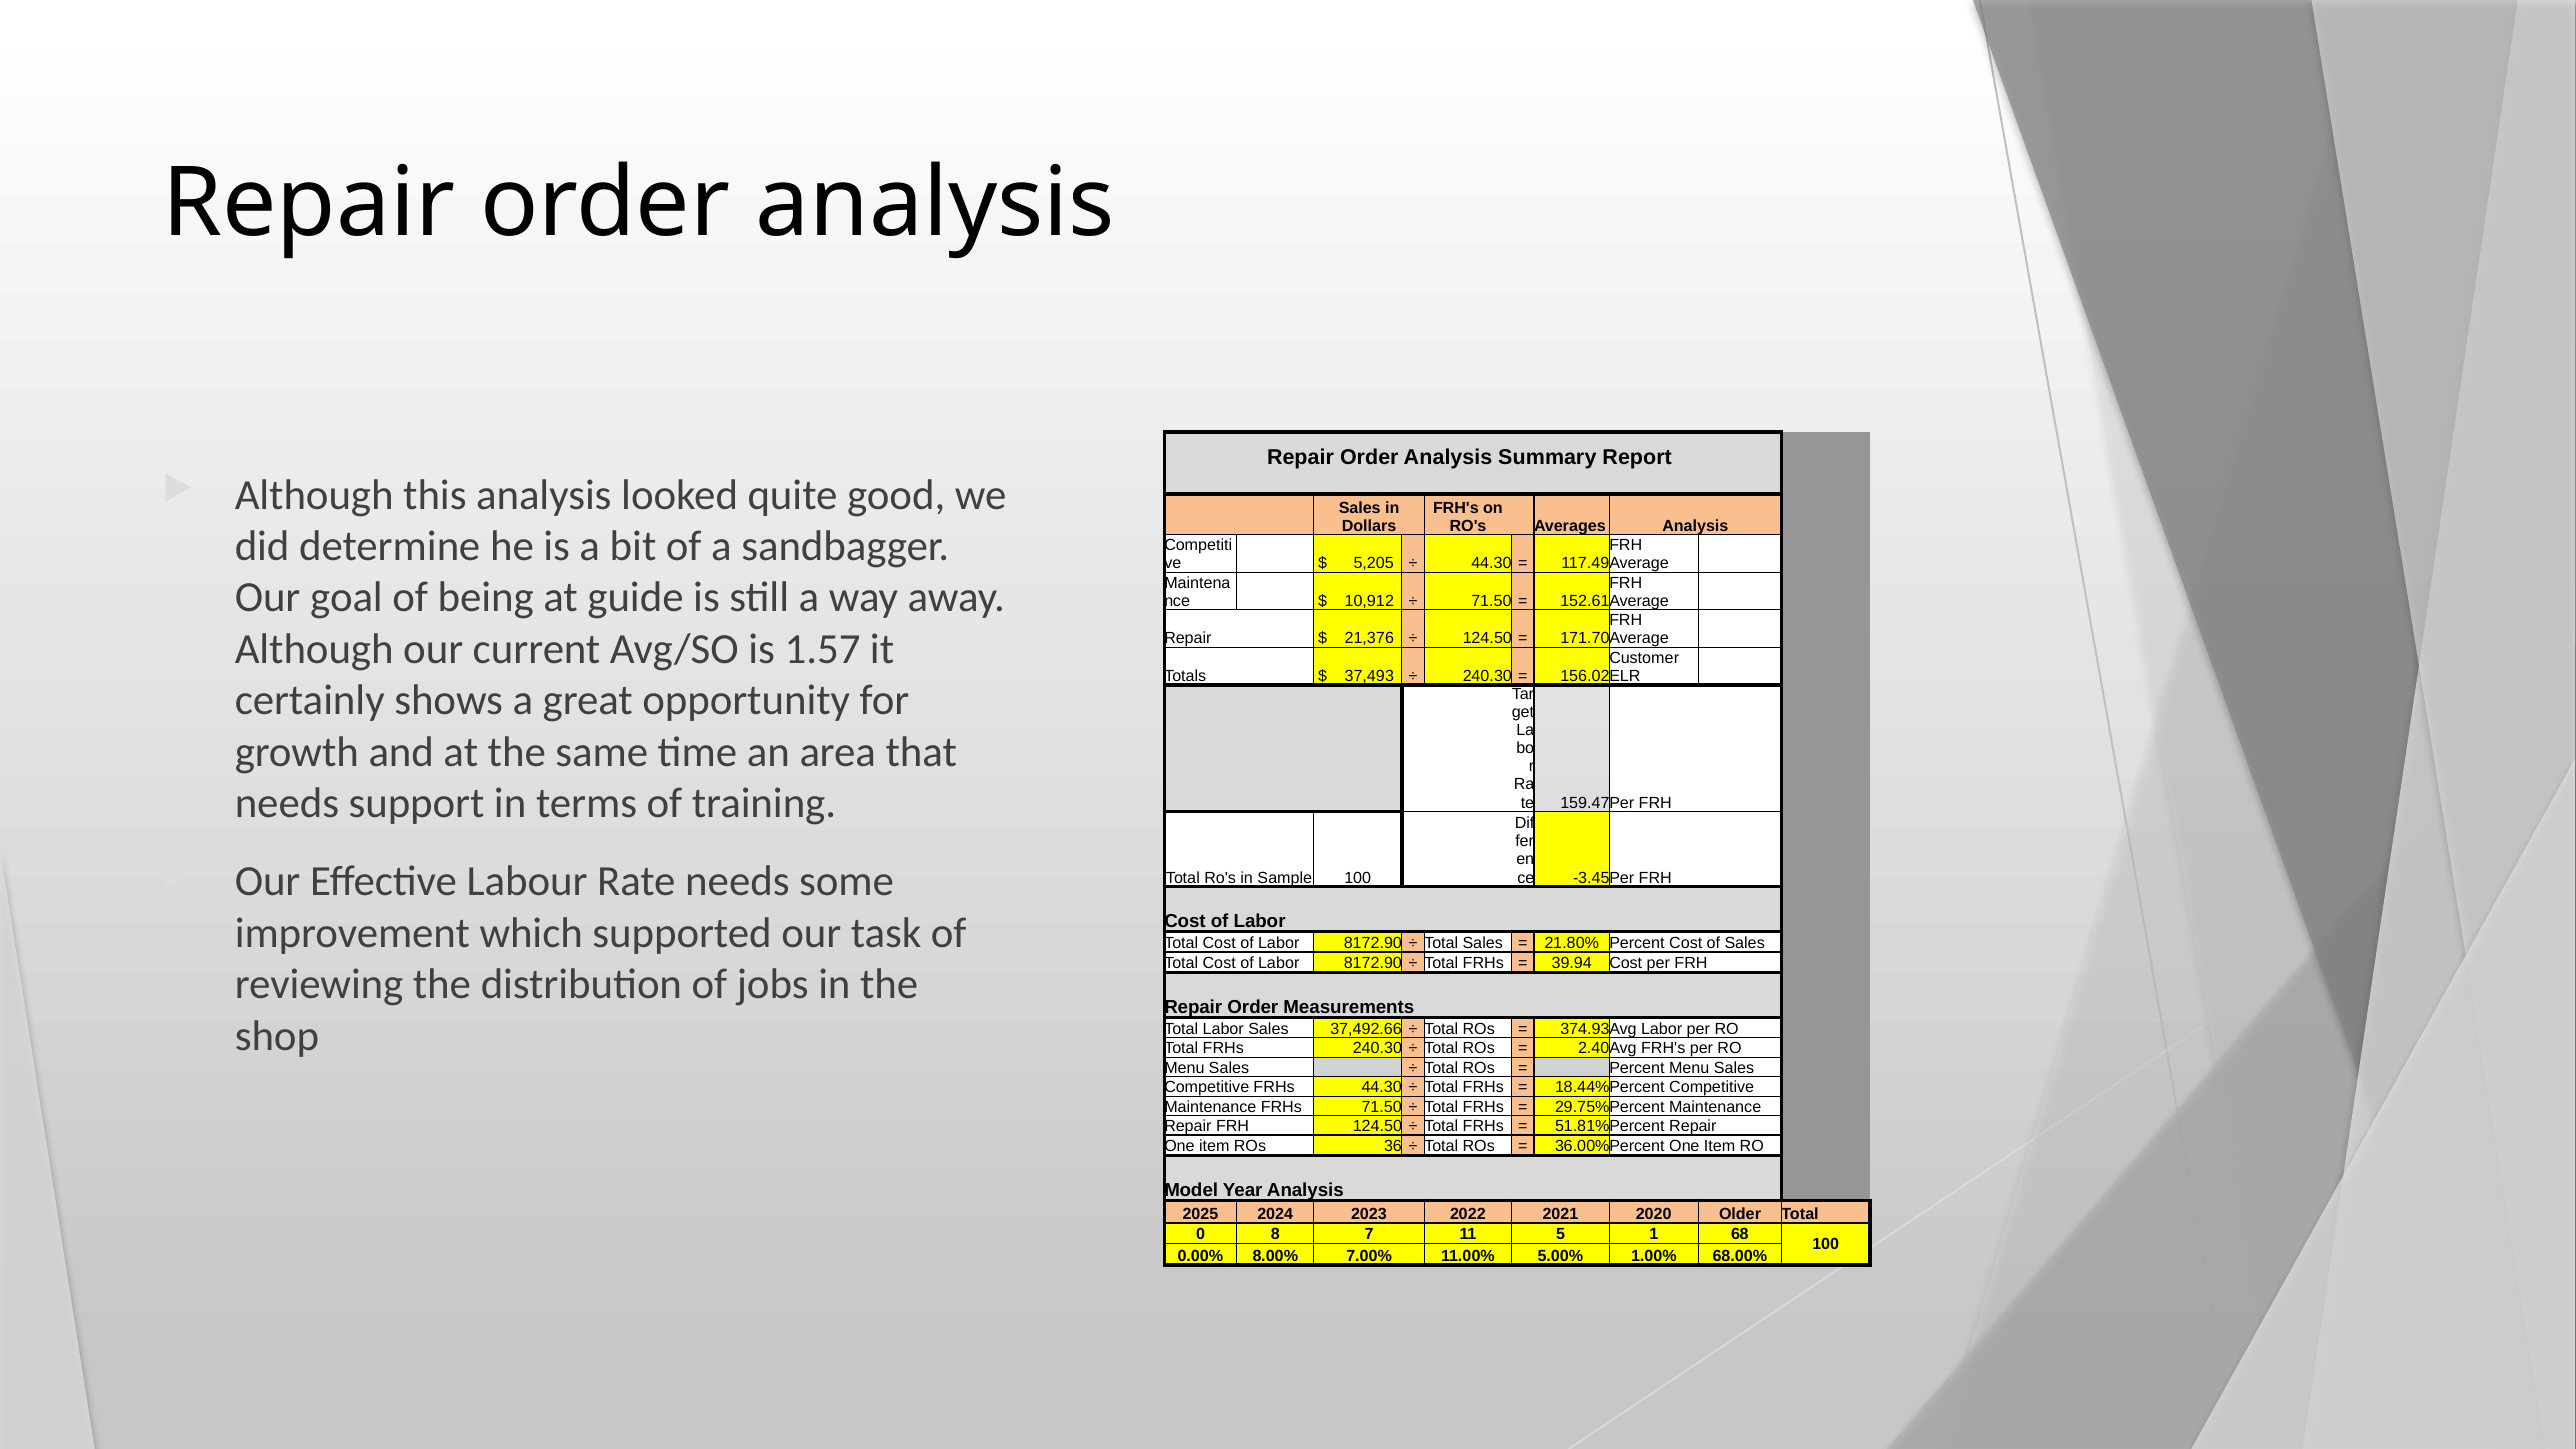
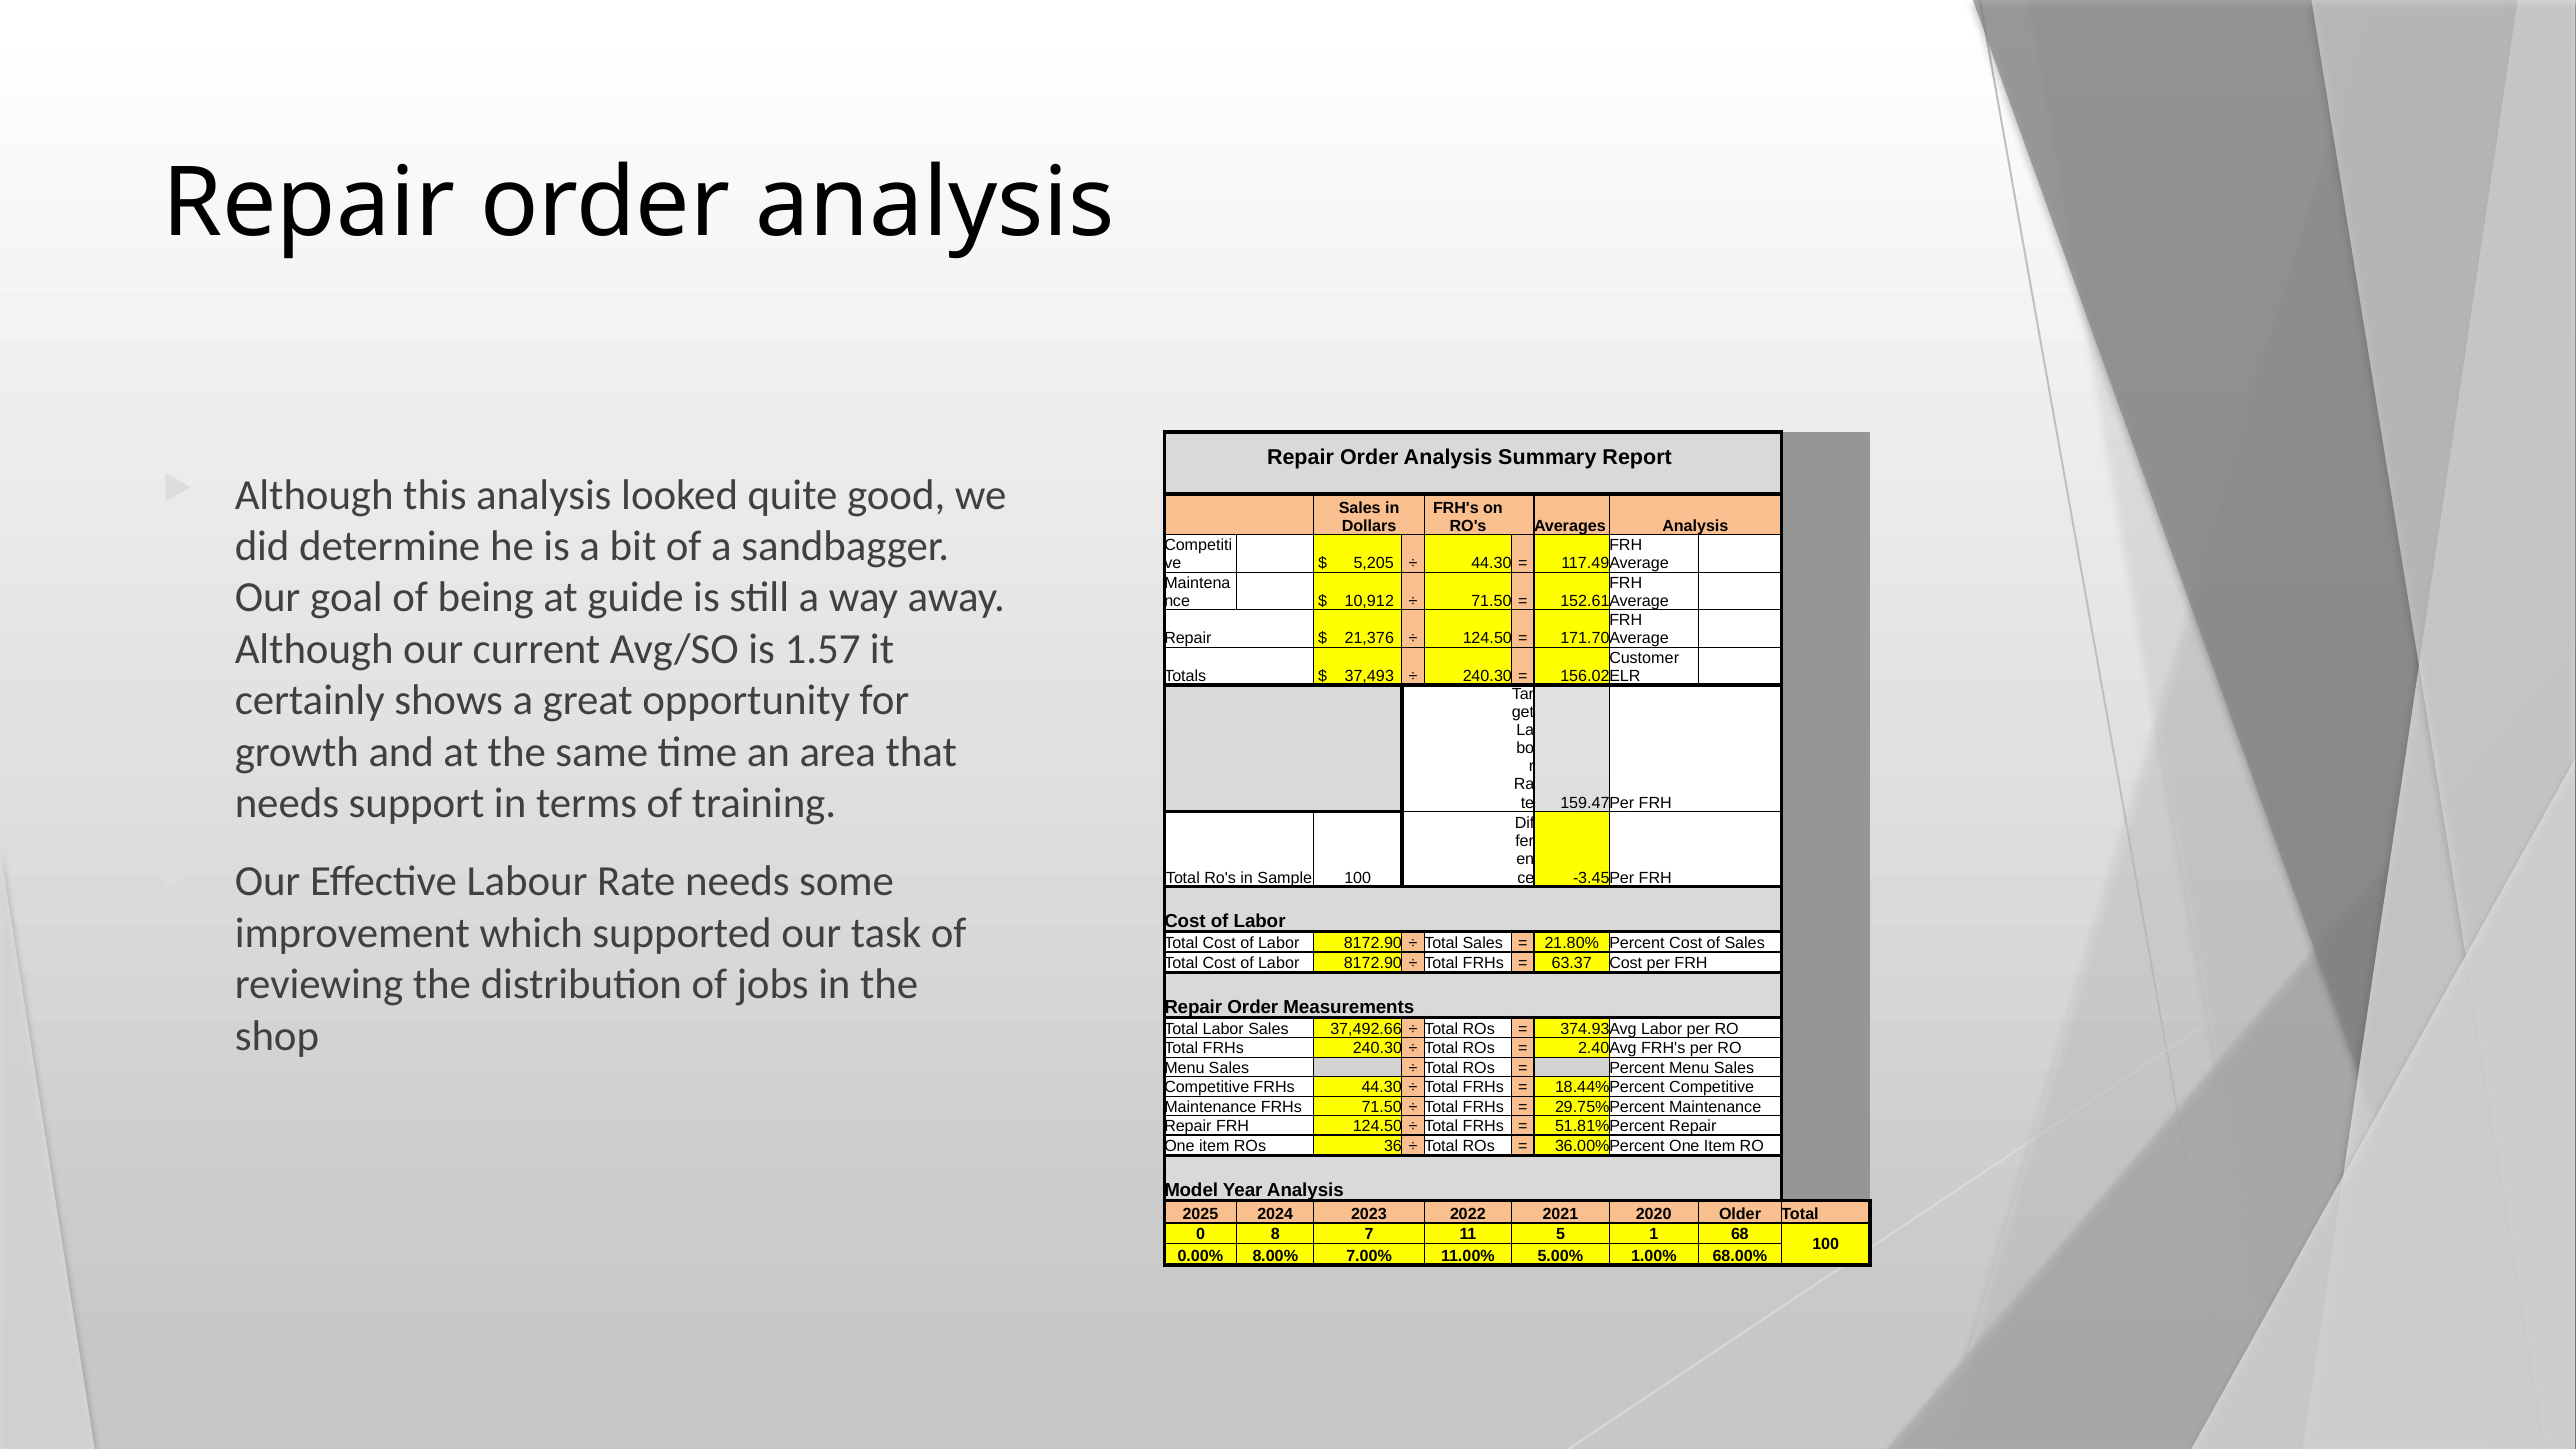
39.94: 39.94 -> 63.37 (1572, 963)
